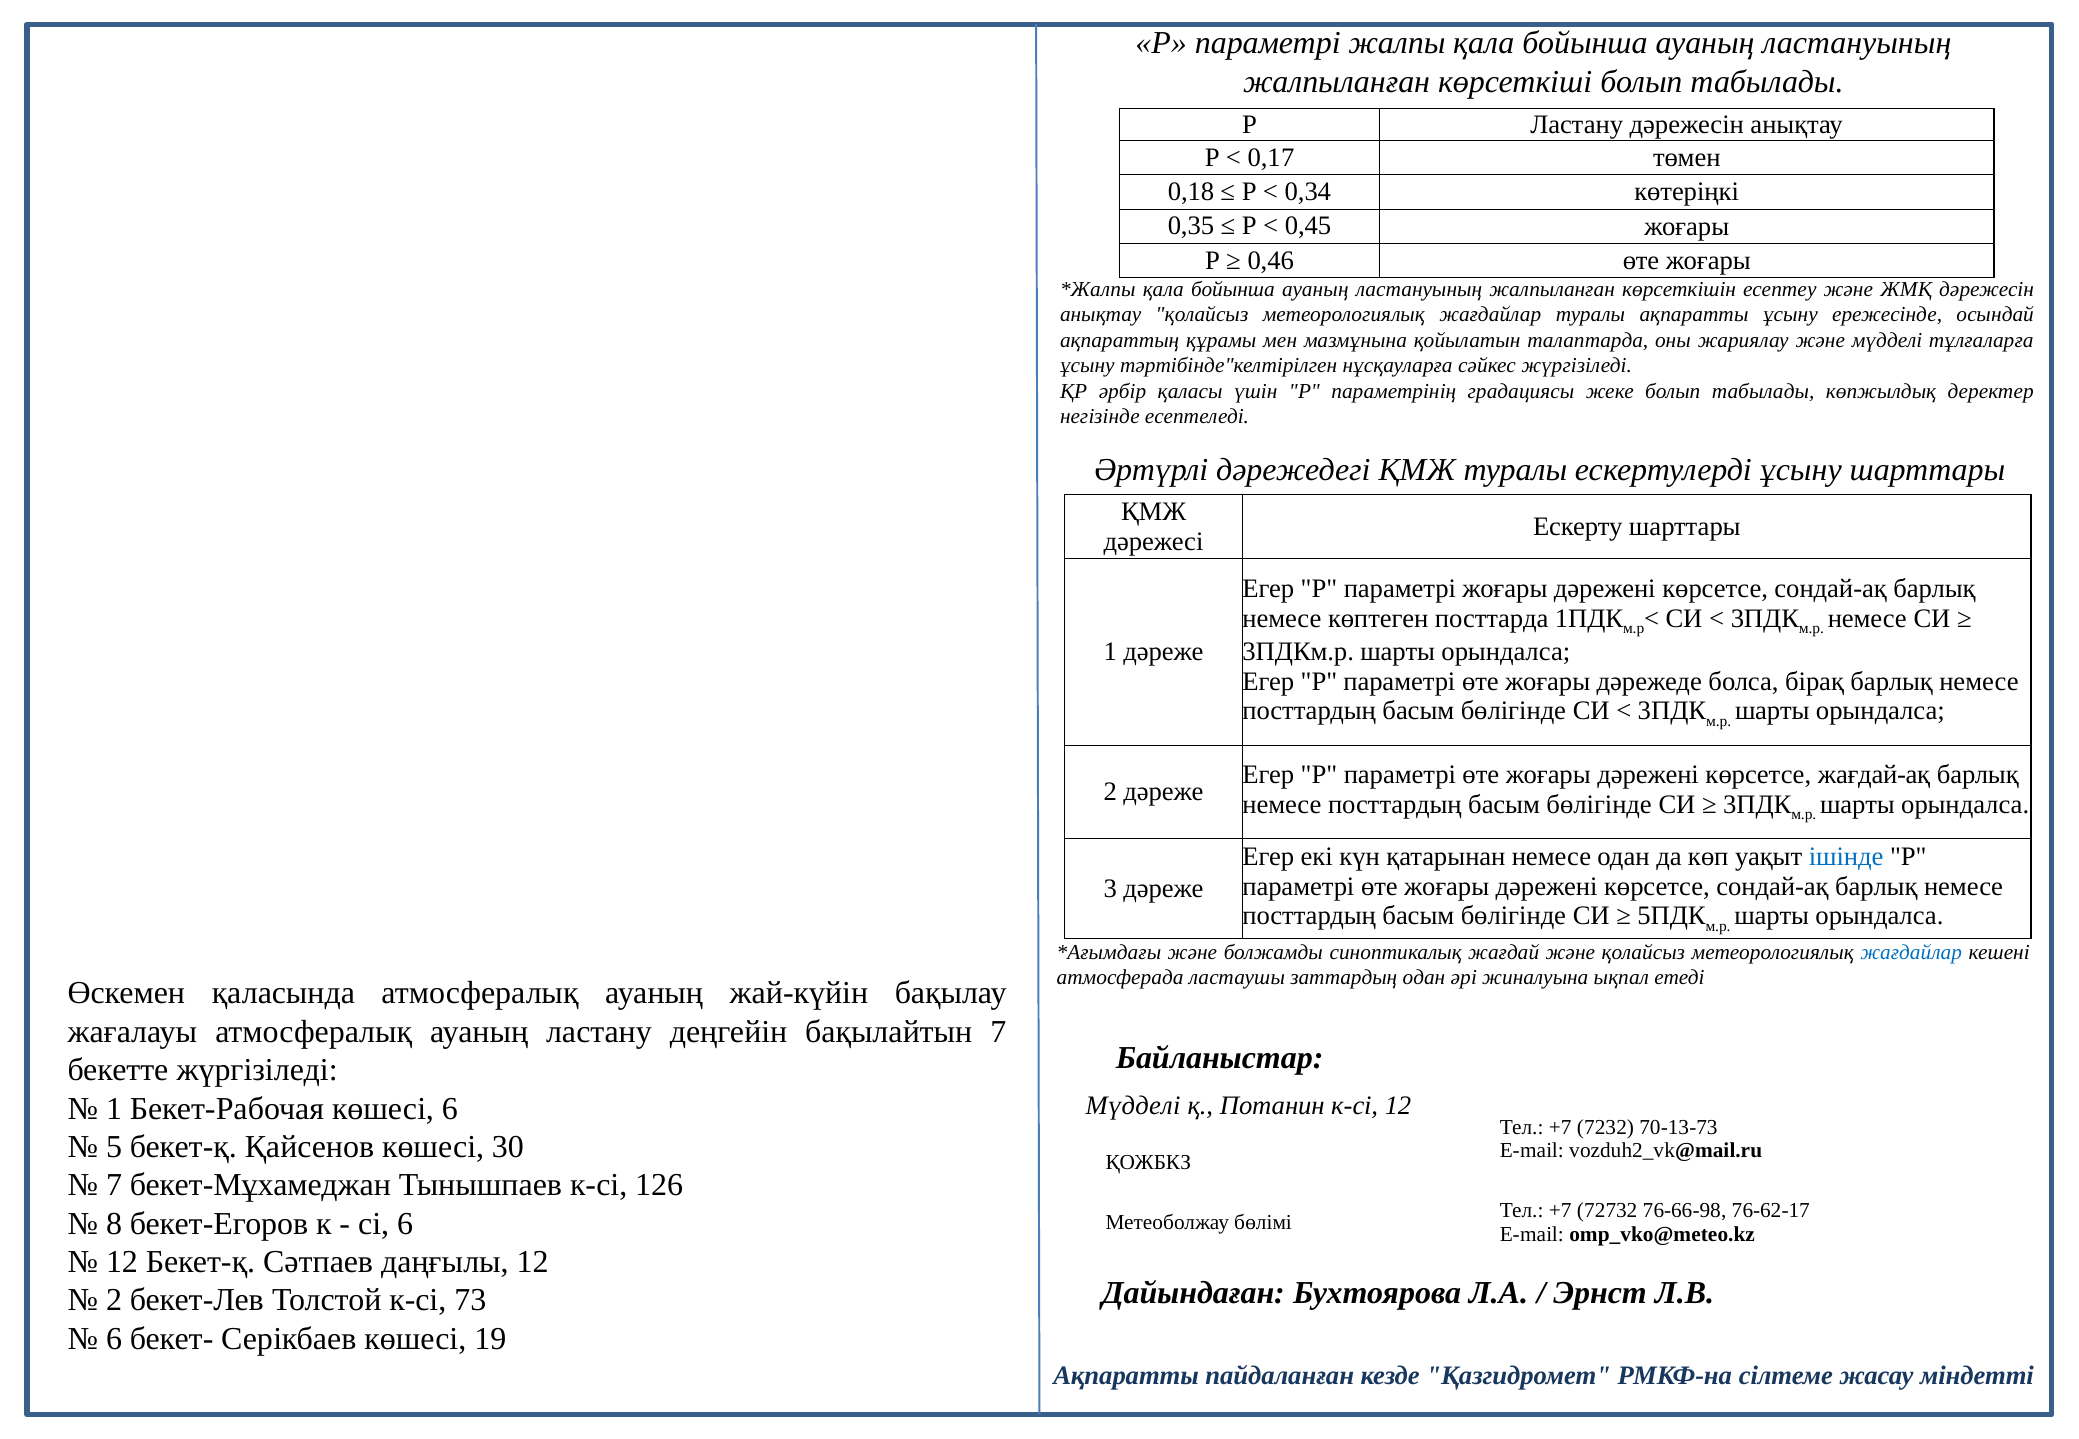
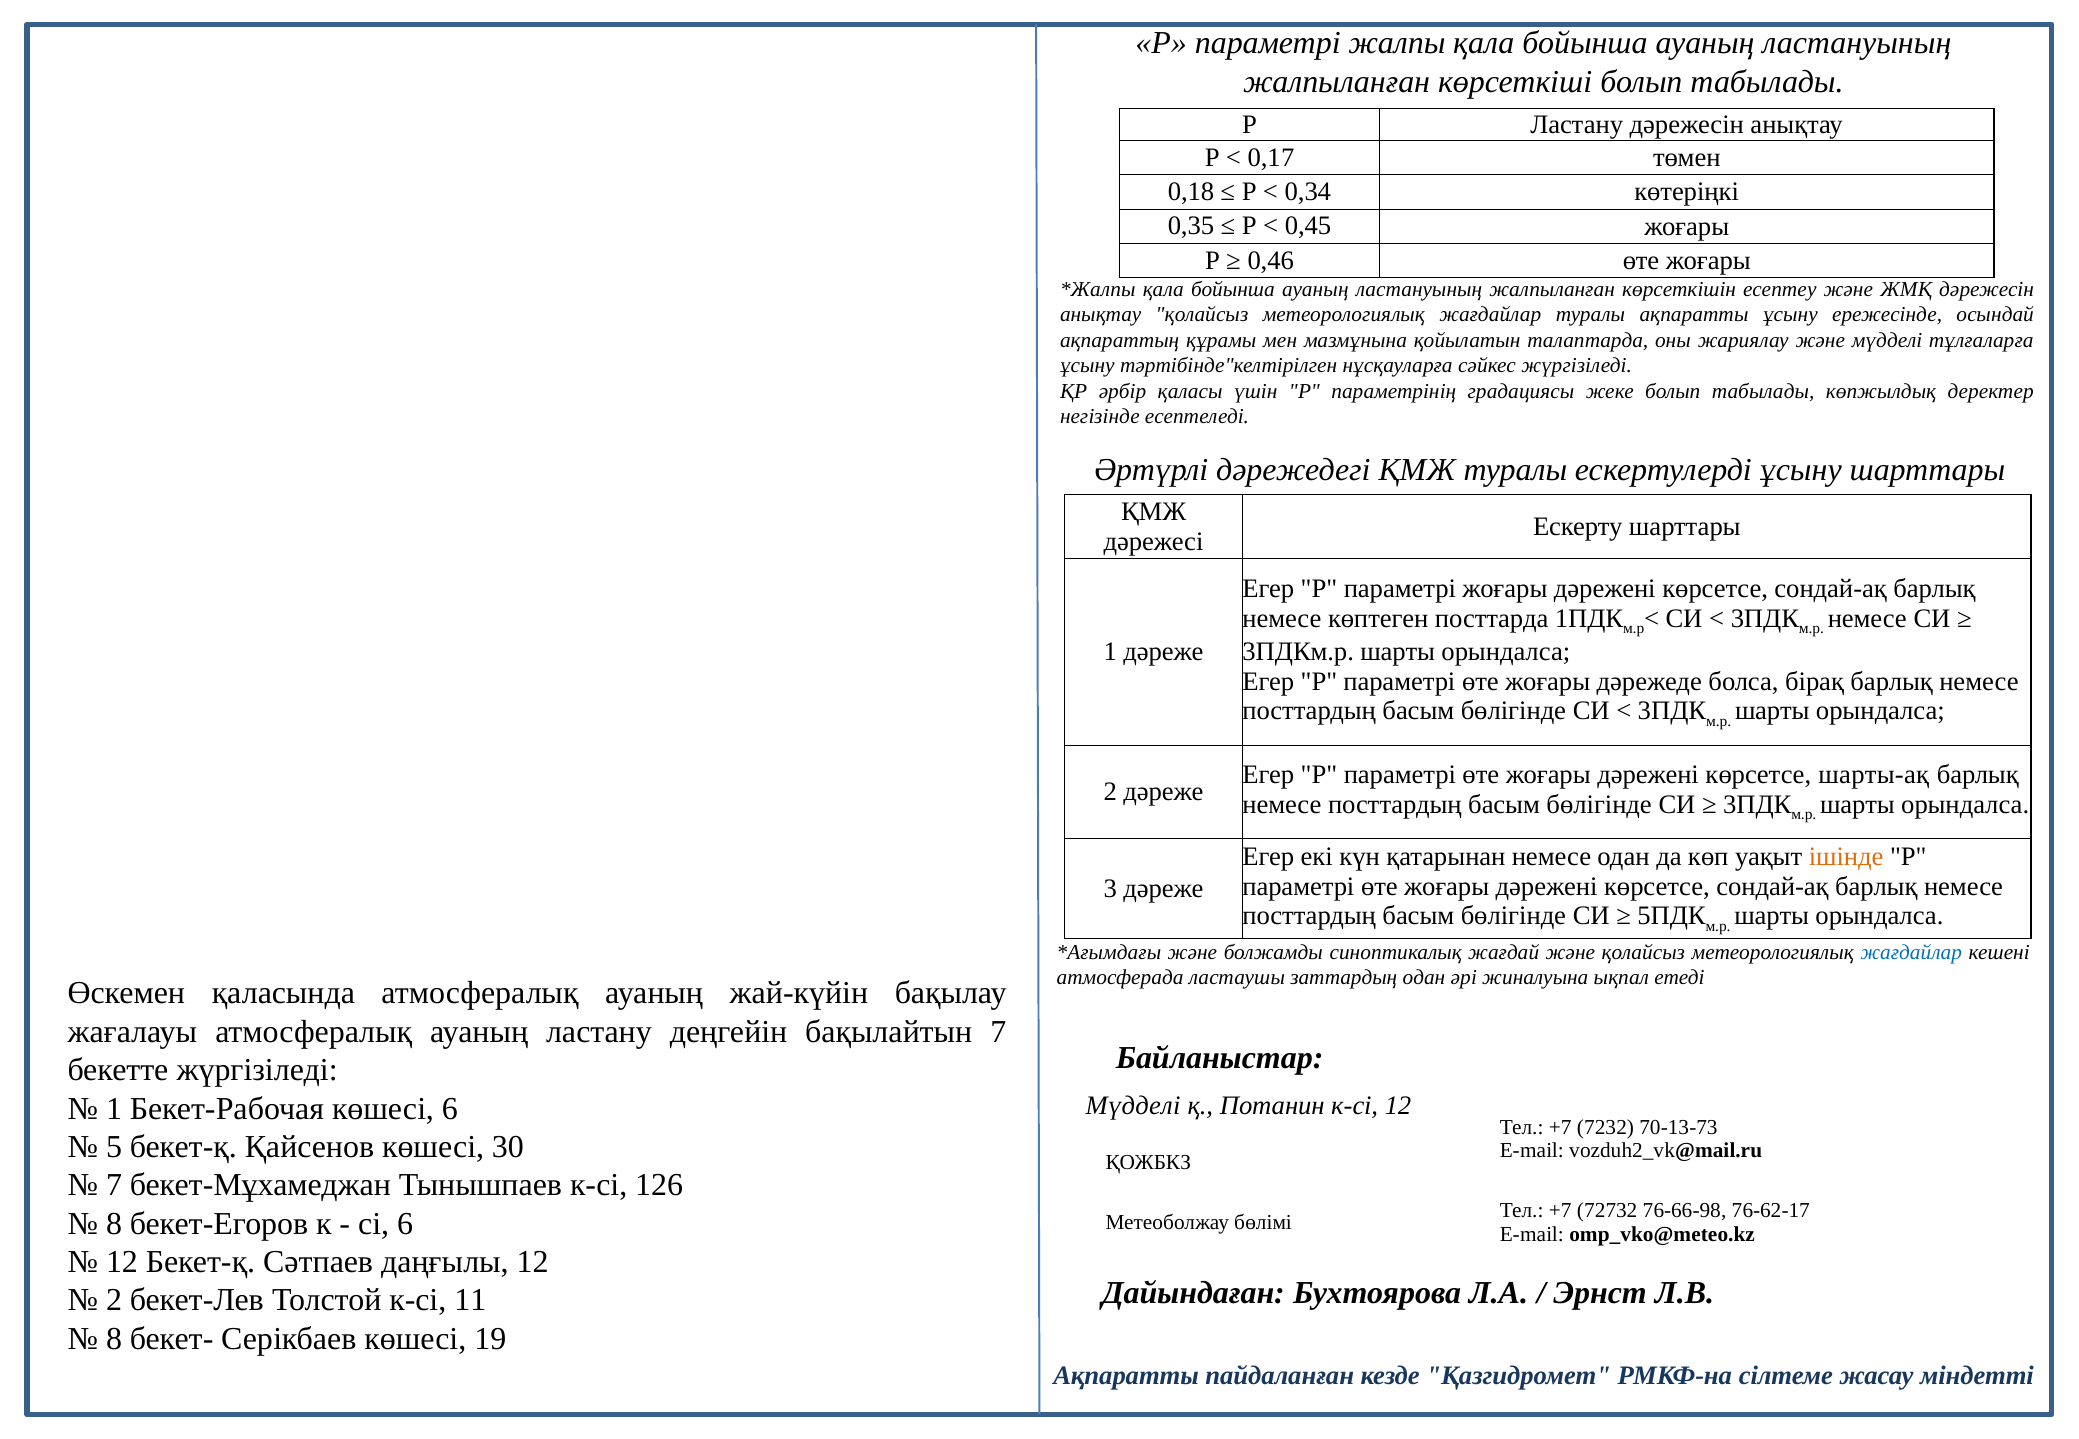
жағдай-ақ: жағдай-ақ -> шарты-ақ (1874, 775)
ішінде colour: blue -> orange (1846, 857)
73: 73 -> 11 (470, 1301)
6: 6 -> 8 (114, 1339)
